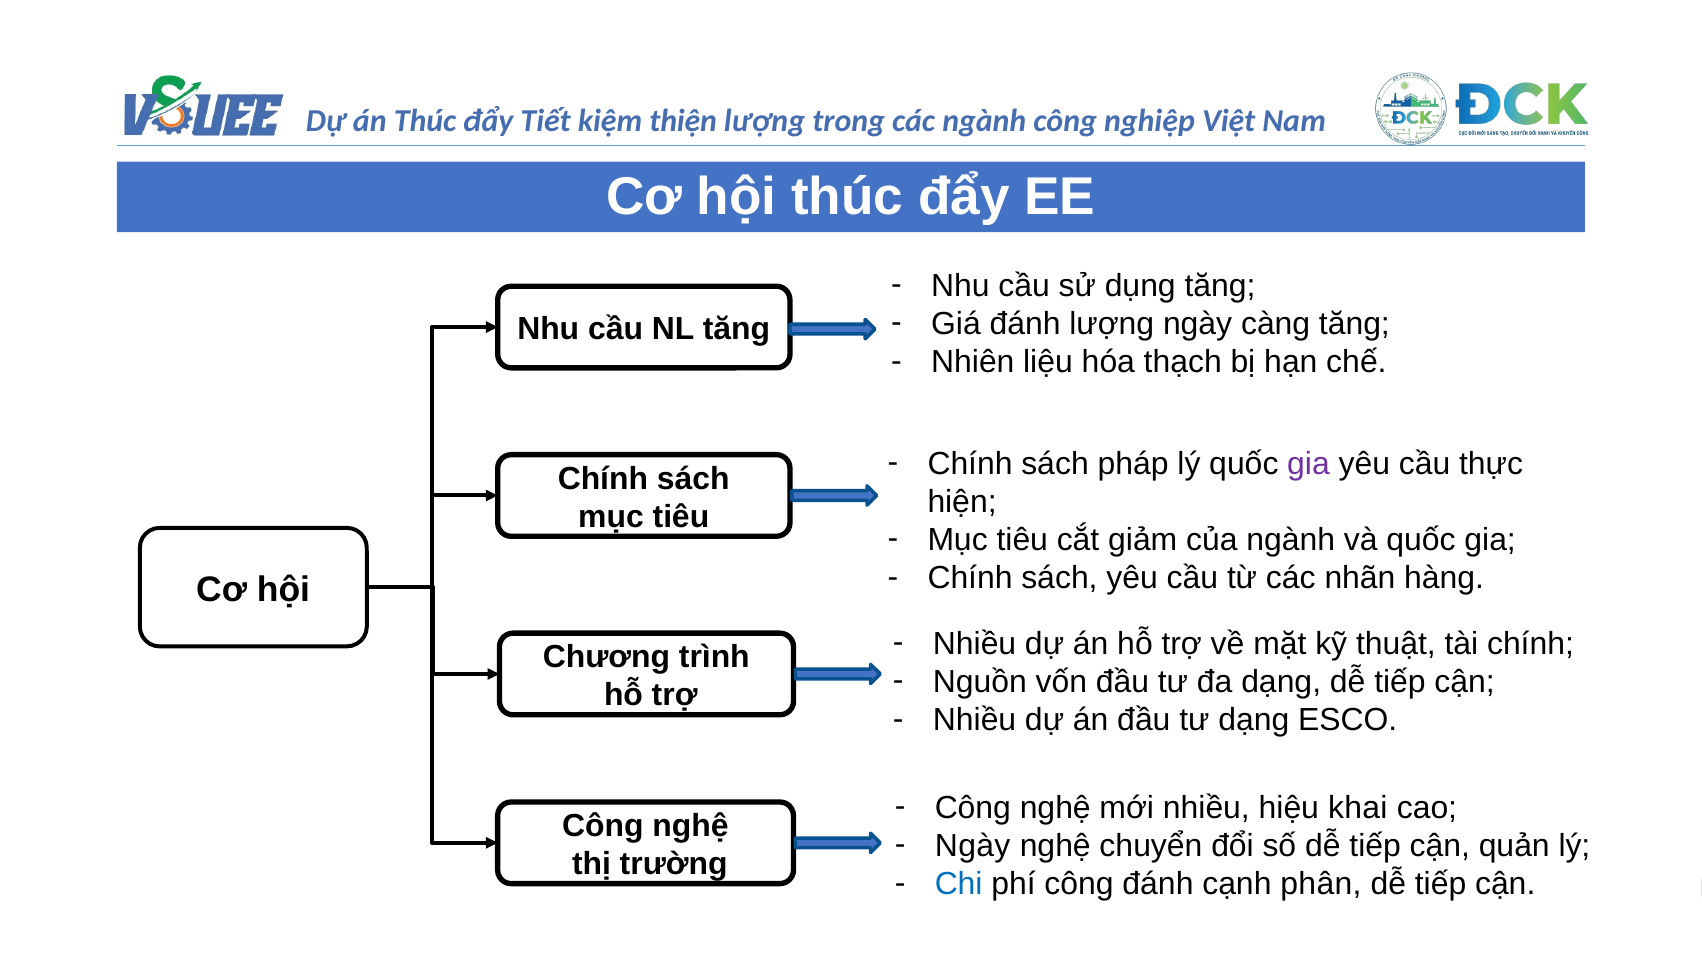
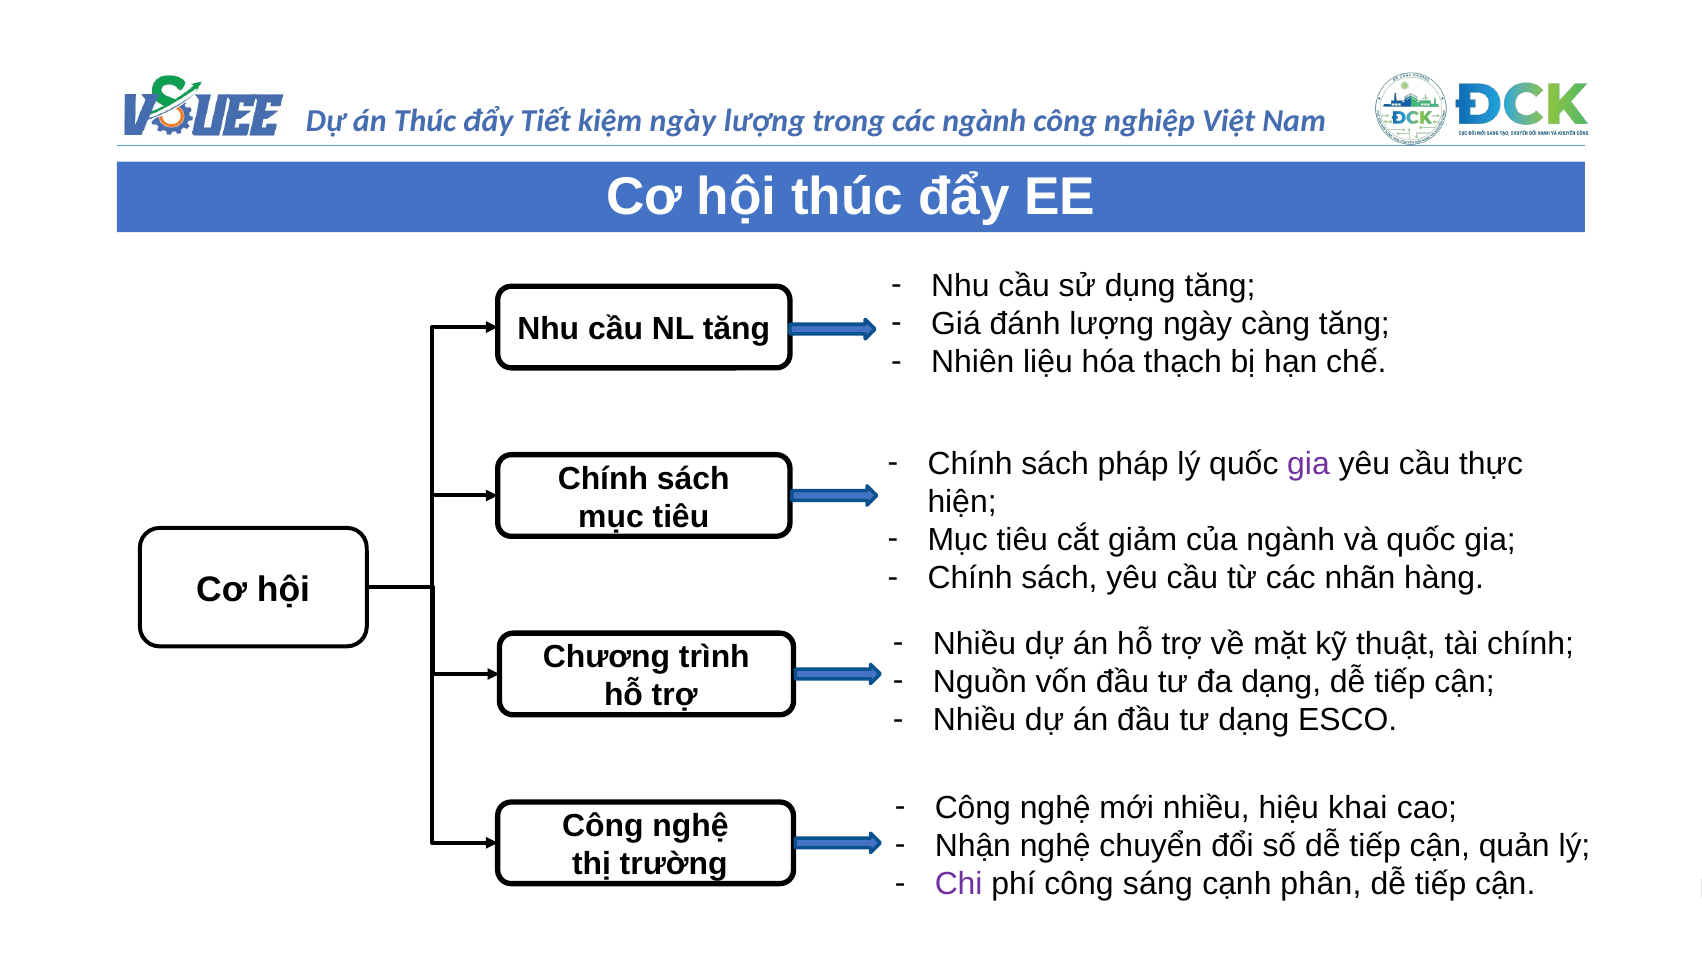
thiện: thiện -> ngày (683, 121)
Ngày: Ngày -> Nhận (973, 846)
Chi colour: blue -> purple (959, 885)
công đánh: đánh -> sáng (1158, 885)
